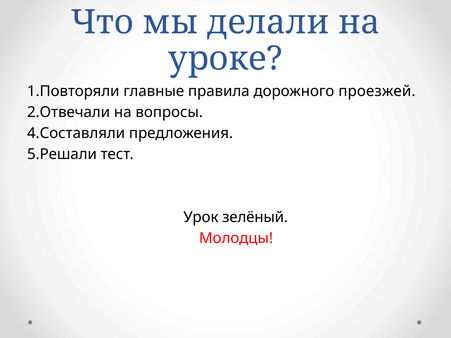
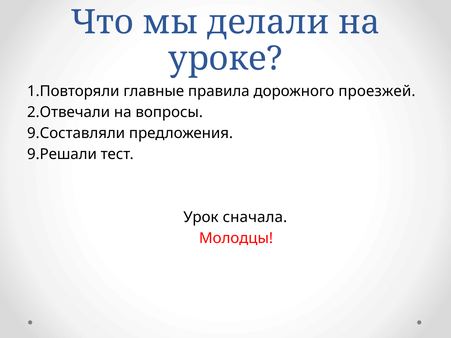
4.Составляли: 4.Составляли -> 9.Составляли (76, 133)
5.Решали: 5.Решали -> 9.Решали (62, 154)
зелёный: зелёный -> сначала (255, 218)
